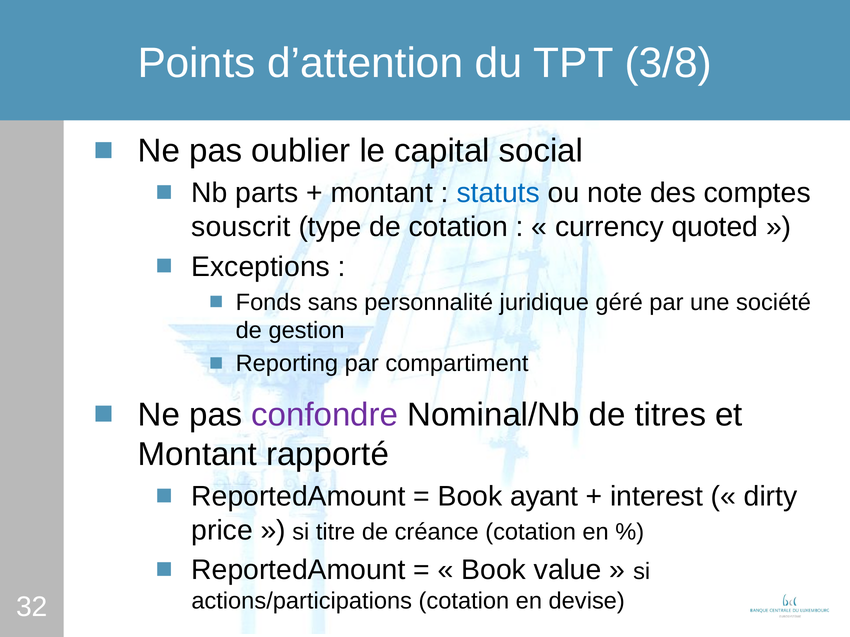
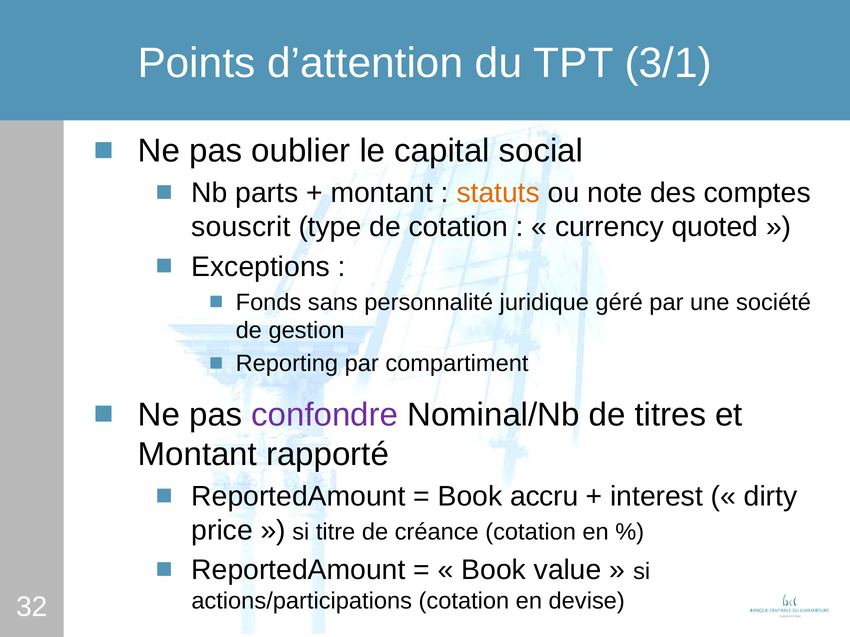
3/8: 3/8 -> 3/1 (668, 63)
statuts colour: blue -> orange (498, 193)
ayant: ayant -> accru (544, 497)
